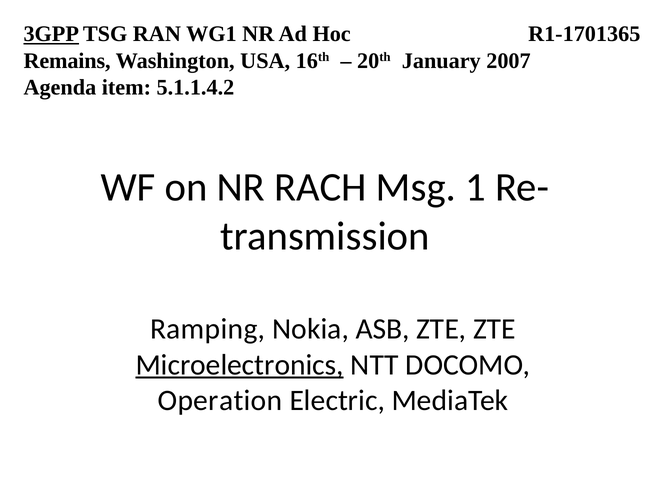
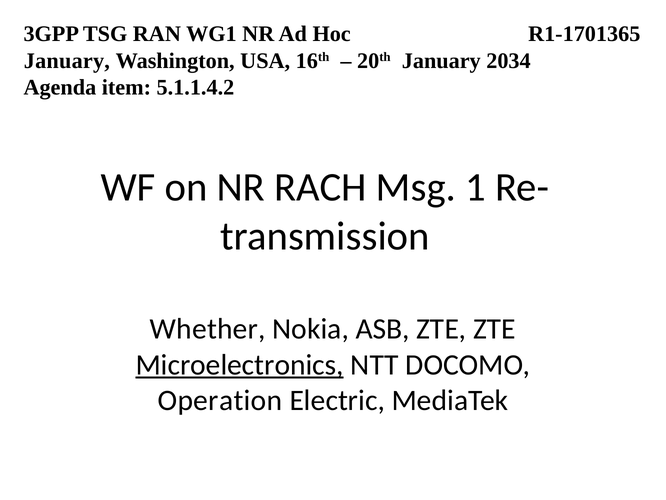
3GPP underline: present -> none (51, 34)
Remains: Remains -> January (67, 61)
2007: 2007 -> 2034 (508, 61)
Ramping: Ramping -> Whether (208, 329)
